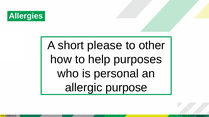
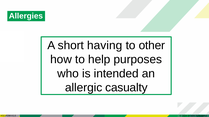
please: please -> having (105, 46)
personal: personal -> intended (116, 74)
purpose: purpose -> casualty (126, 88)
